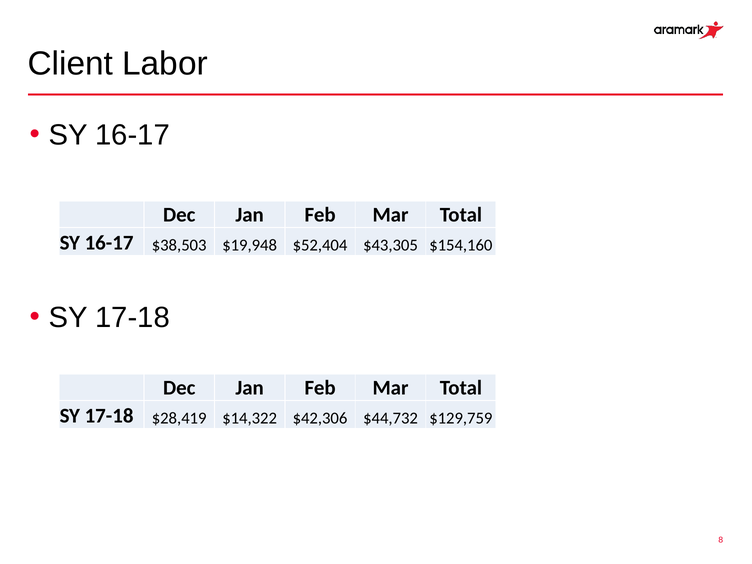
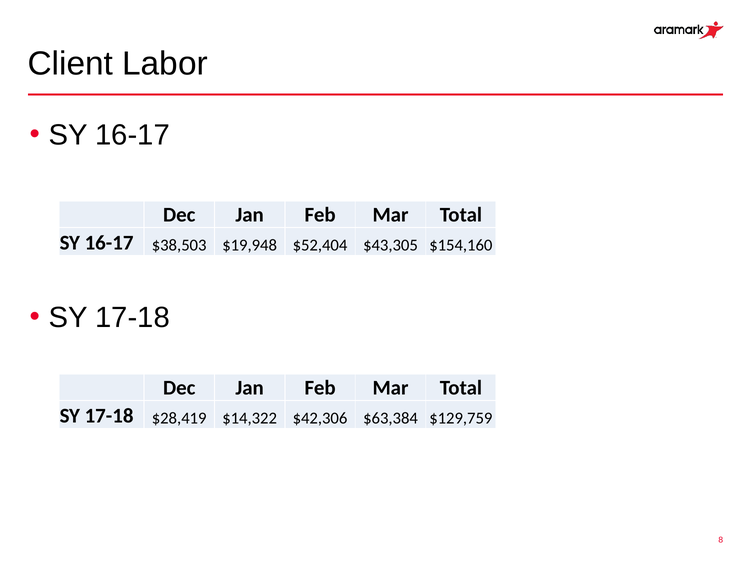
$44,732: $44,732 -> $63,384 (391, 418)
